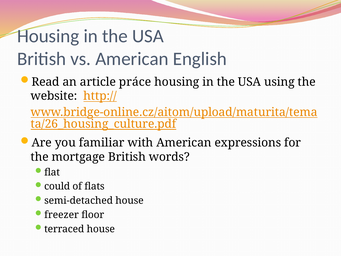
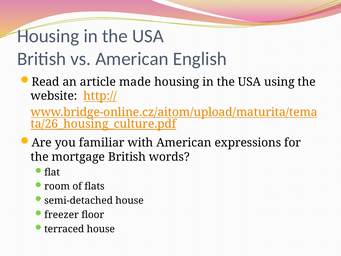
práce: práce -> made (135, 82)
could: could -> room (57, 186)
